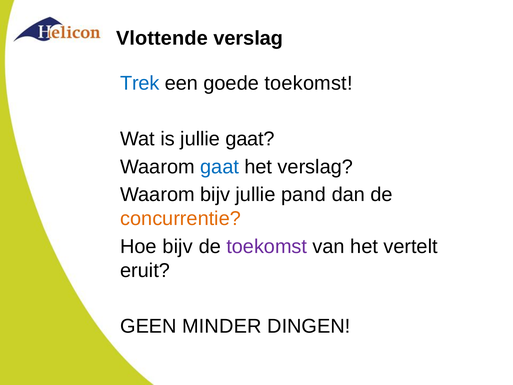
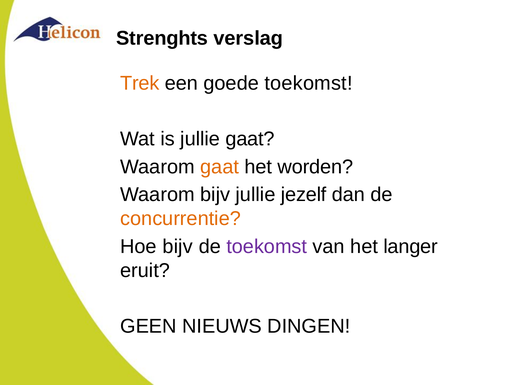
Vlottende: Vlottende -> Strenghts (162, 38)
Trek colour: blue -> orange (140, 83)
gaat colour: blue -> orange (220, 167)
het verslag: verslag -> worden (315, 167)
pand: pand -> jezelf (304, 195)
vertelt: vertelt -> langer (411, 246)
MINDER: MINDER -> NIEUWS (222, 326)
